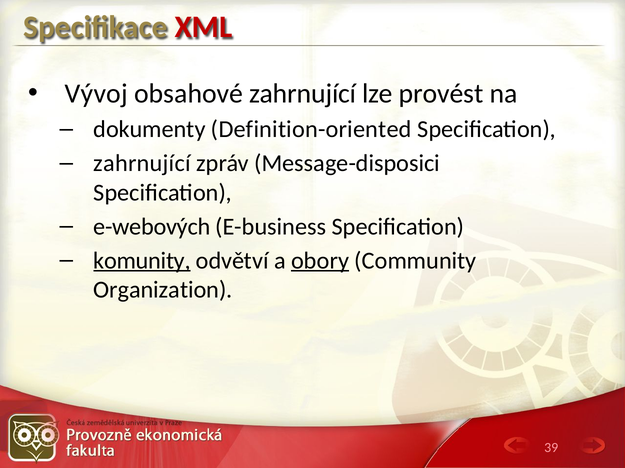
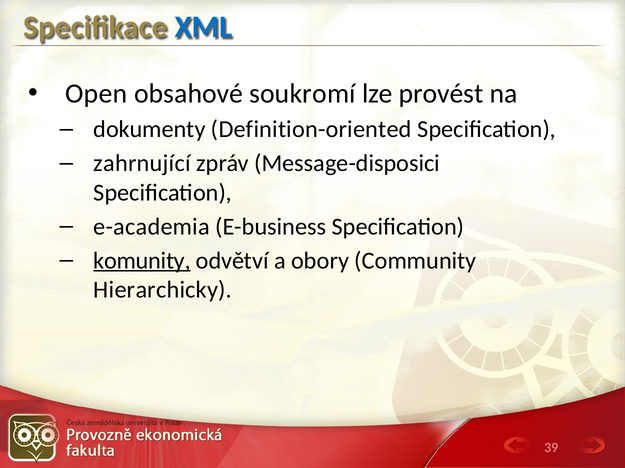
XML colour: red -> blue (203, 27)
Vývoj: Vývoj -> Open (96, 94)
obsahové zahrnující: zahrnující -> soukromí (302, 94)
e-webových: e-webových -> e-academia (152, 227)
obory underline: present -> none (320, 261)
Organization: Organization -> Hierarchicky (163, 290)
